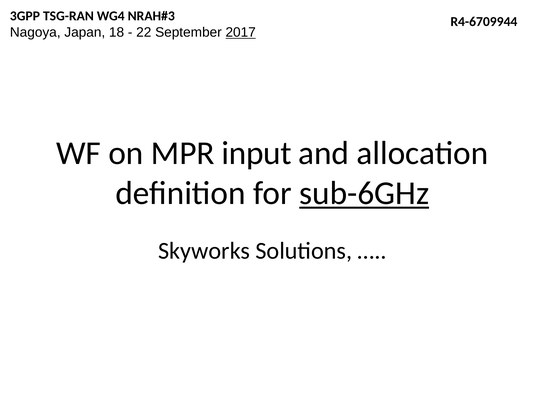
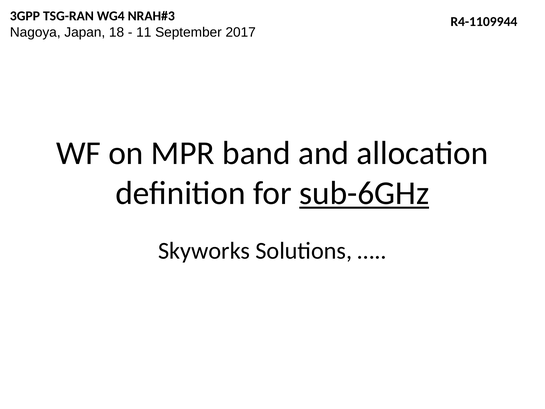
R4-6709944: R4-6709944 -> R4-1109944 (484, 22)
22: 22 -> 11 (144, 32)
2017 underline: present -> none (241, 32)
input: input -> band (256, 153)
